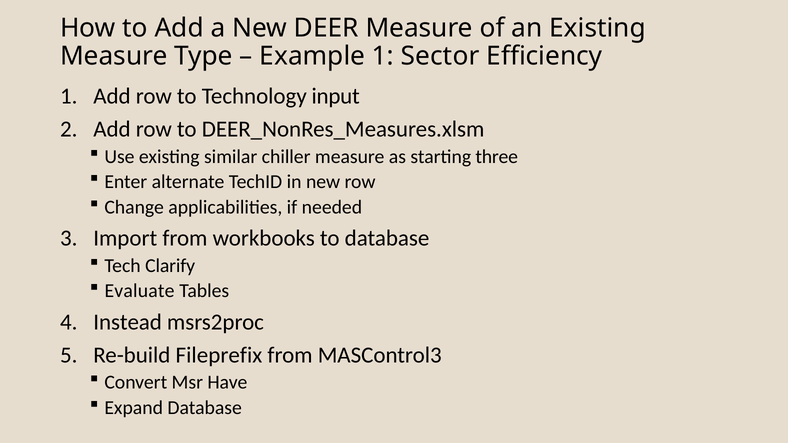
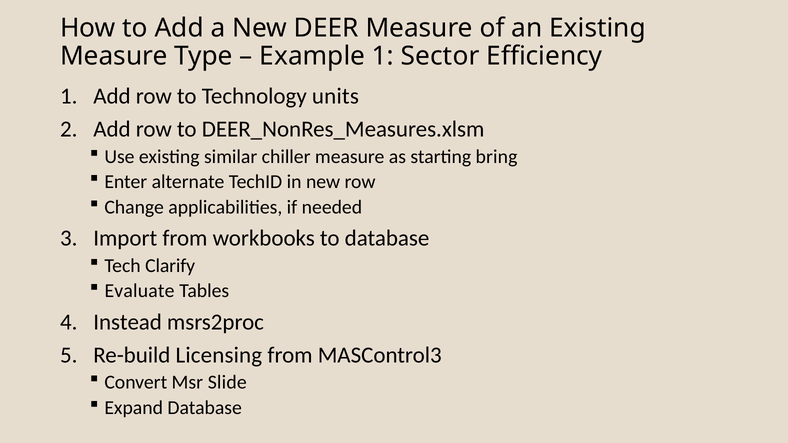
input: input -> units (335, 96)
three: three -> bring (497, 157)
Fileprefix: Fileprefix -> Licensing (219, 355)
Have: Have -> Slide (227, 382)
